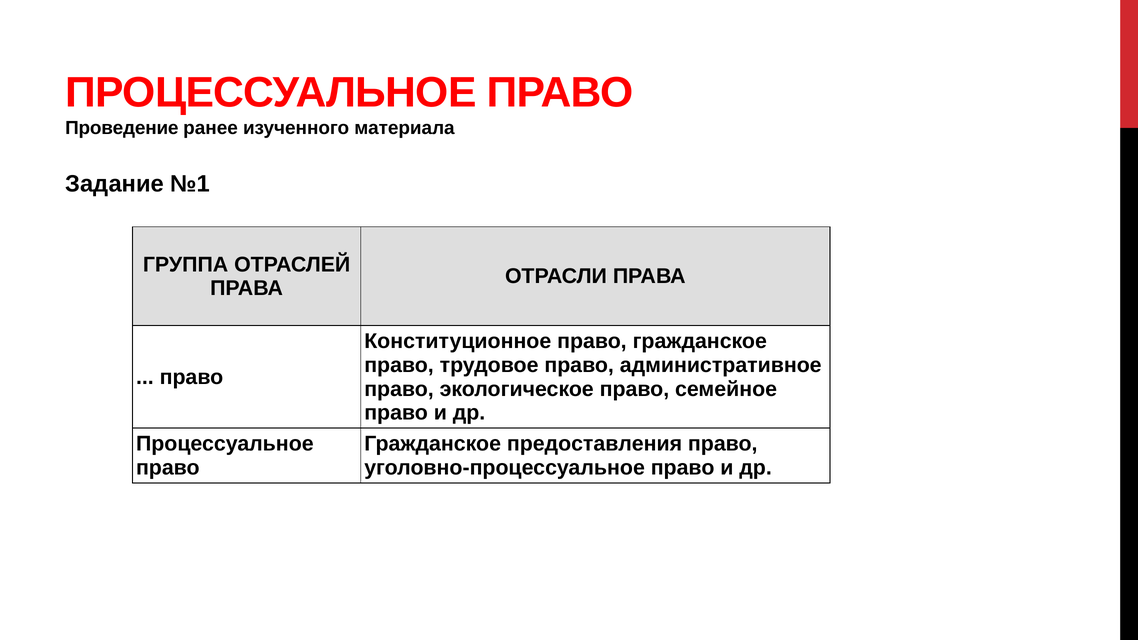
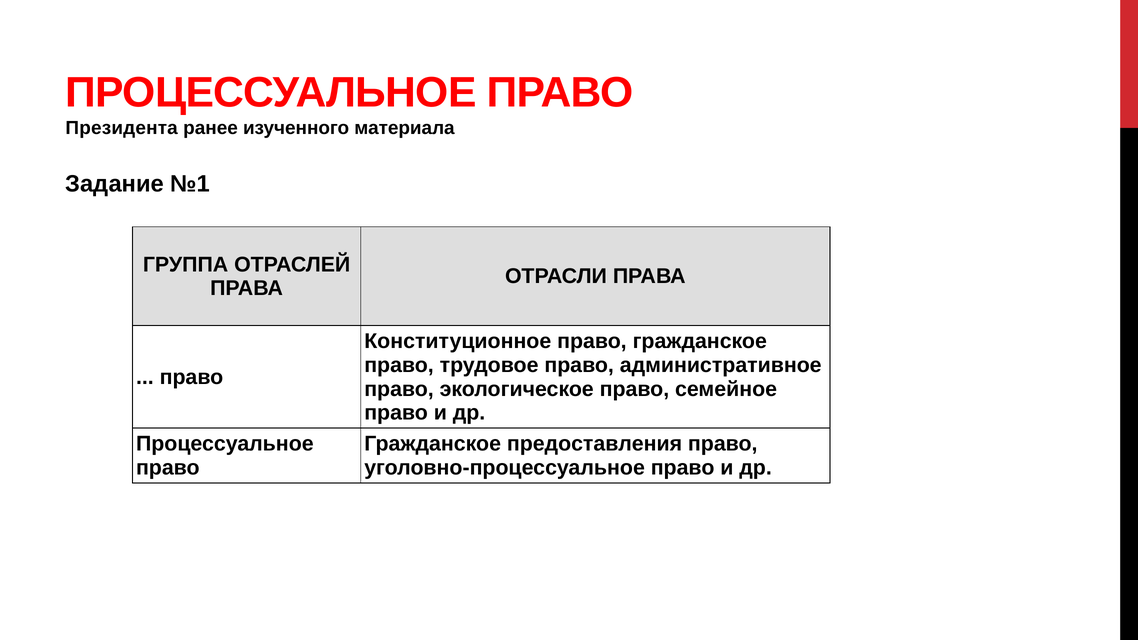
Проведение: Проведение -> Президента (122, 128)
